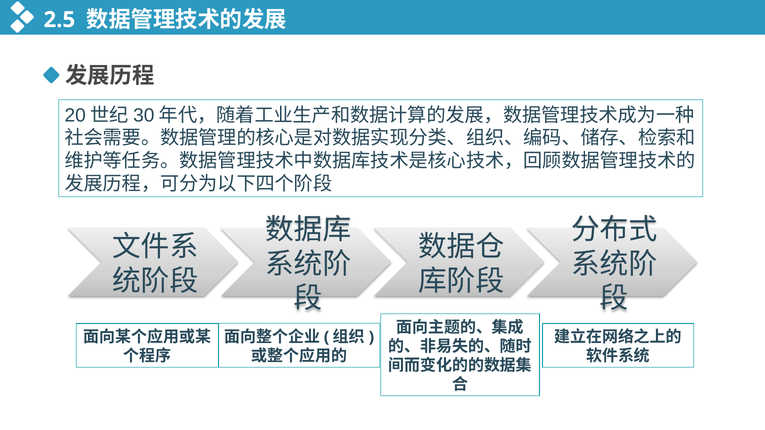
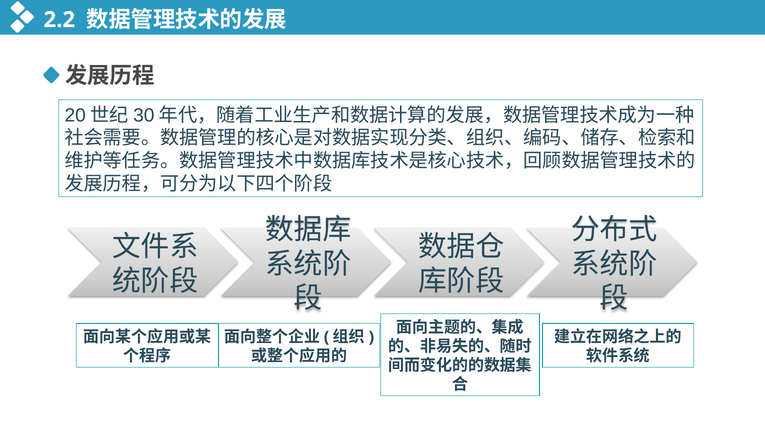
2.5: 2.5 -> 2.2 (59, 20)
